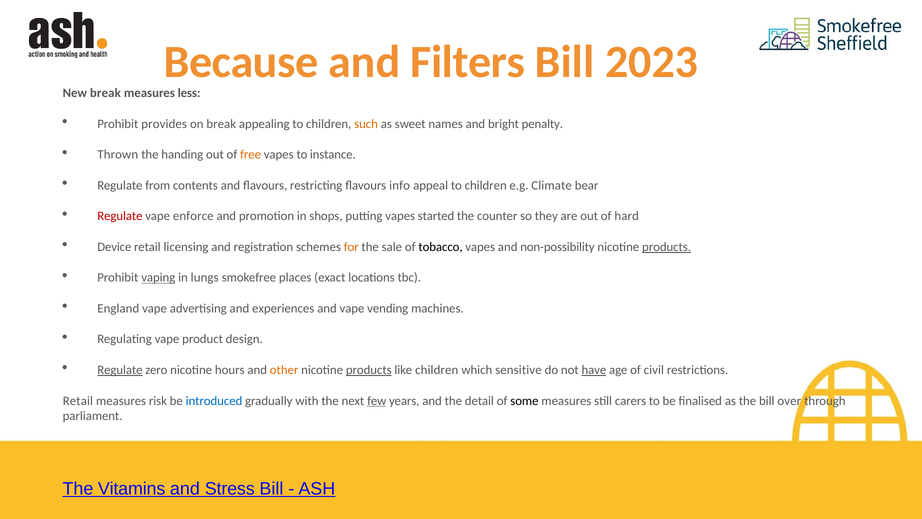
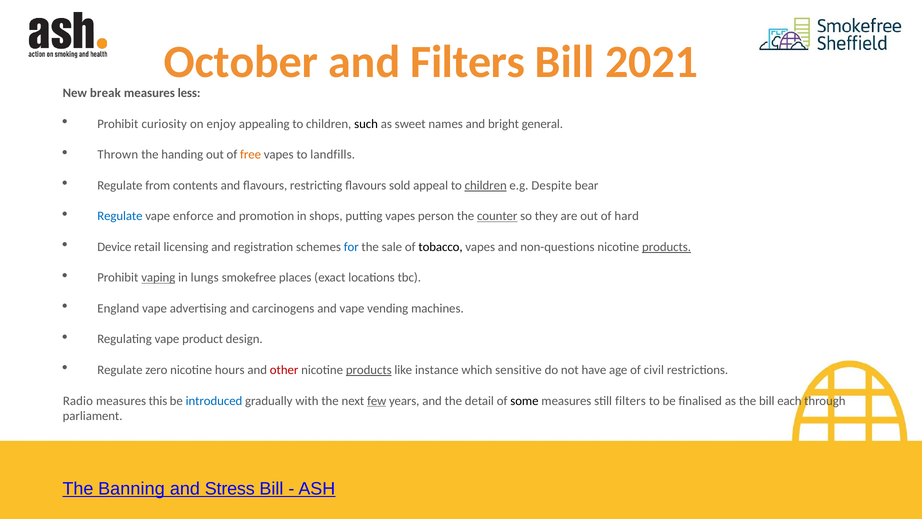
Because: Because -> October (241, 62)
2023: 2023 -> 2021 (652, 62)
provides: provides -> curiosity (164, 124)
on break: break -> enjoy (221, 124)
such colour: orange -> black (366, 124)
penalty: penalty -> general (542, 124)
instance: instance -> landfills (333, 155)
info: info -> sold (400, 185)
children underline: none -> present (486, 185)
Climate: Climate -> Despite (552, 185)
Regulate colour: red -> blue (120, 216)
started: started -> person (436, 216)
counter underline: none -> present (497, 216)
for colour: orange -> blue (351, 247)
non-possibility: non-possibility -> non-questions (557, 247)
experiences: experiences -> carcinogens (283, 308)
Regulate underline: present -> none (120, 370)
other colour: orange -> red (284, 370)
like children: children -> instance (437, 370)
have underline: present -> none (594, 370)
Retail: Retail -> Radio (78, 401)
risk: risk -> this (158, 401)
still carers: carers -> filters (630, 401)
over: over -> each (789, 401)
Vitamins: Vitamins -> Banning (131, 488)
